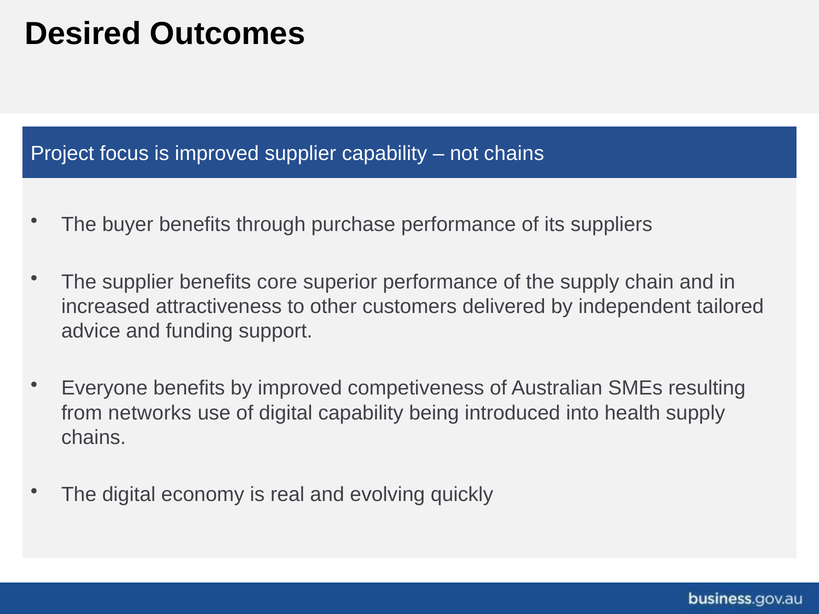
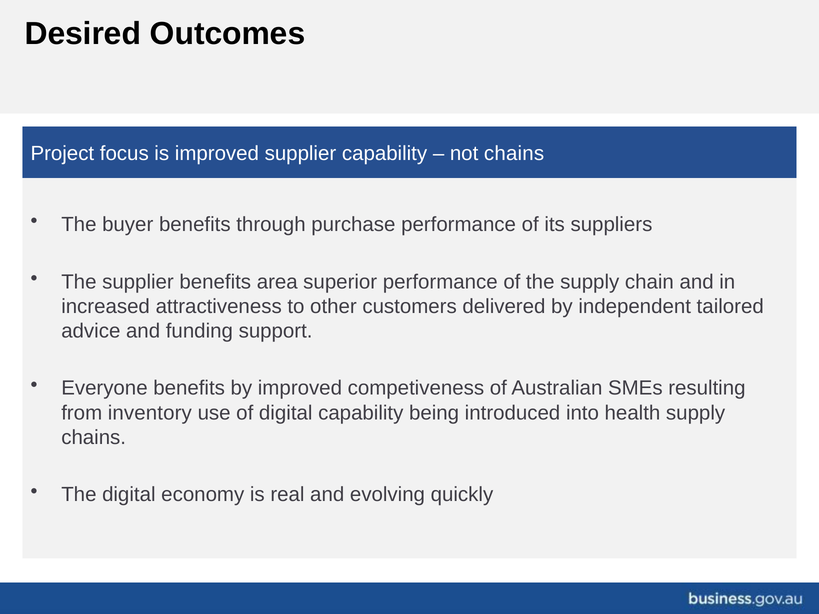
core: core -> area (277, 282)
networks: networks -> inventory (150, 413)
